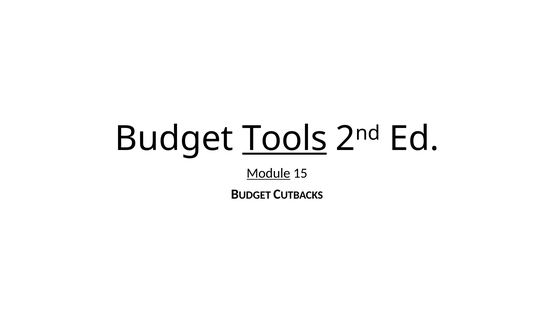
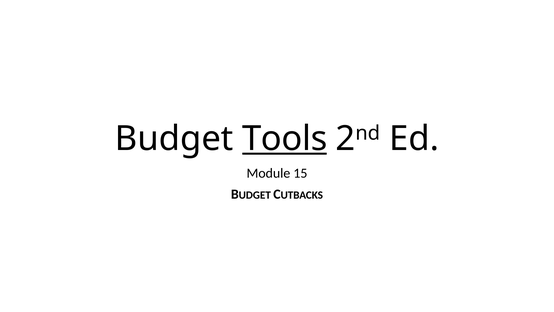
Module underline: present -> none (268, 173)
